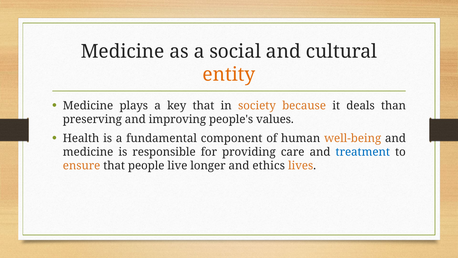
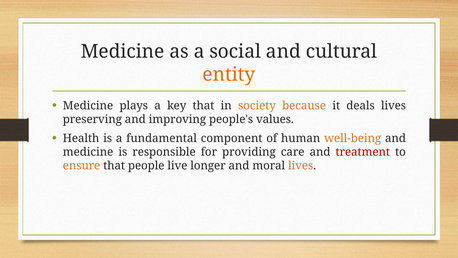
deals than: than -> lives (394, 105)
treatment colour: blue -> red (363, 152)
ethics: ethics -> moral (269, 166)
